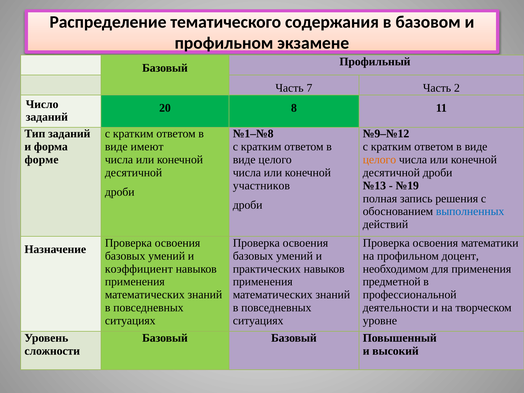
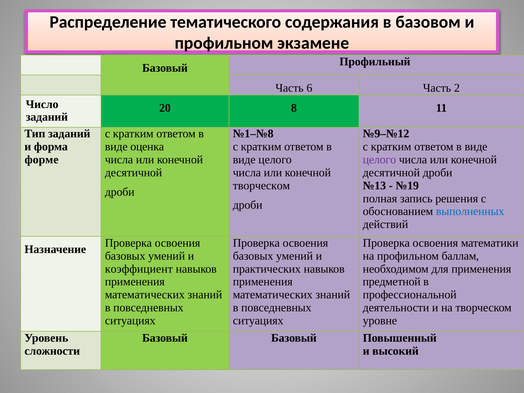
7: 7 -> 6 (309, 88)
имеют: имеют -> оценка (147, 147)
целого colour: orange -> purple (379, 160)
участников: участников -> творческом (261, 186)
доцент: доцент -> баллам (460, 256)
